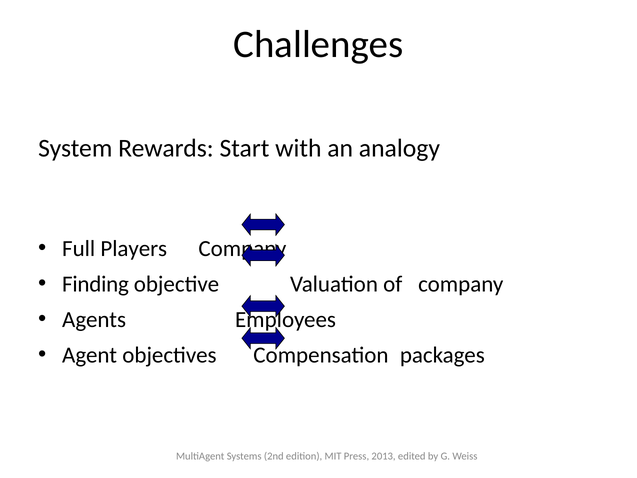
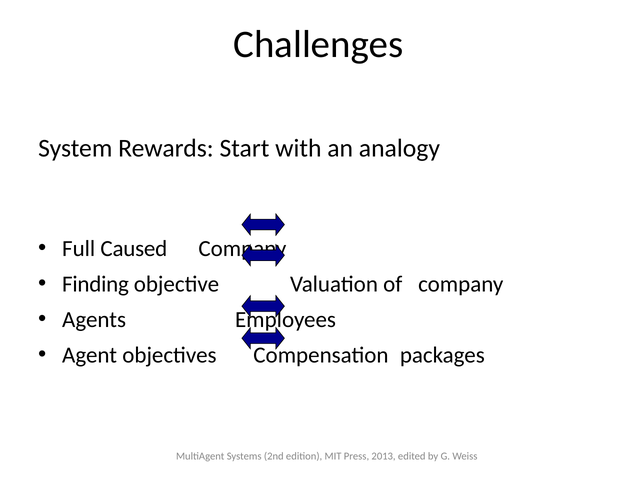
Players: Players -> Caused (134, 248)
